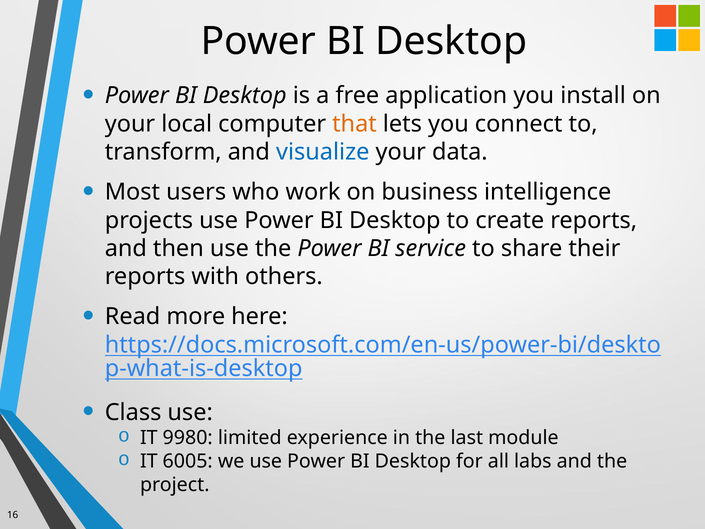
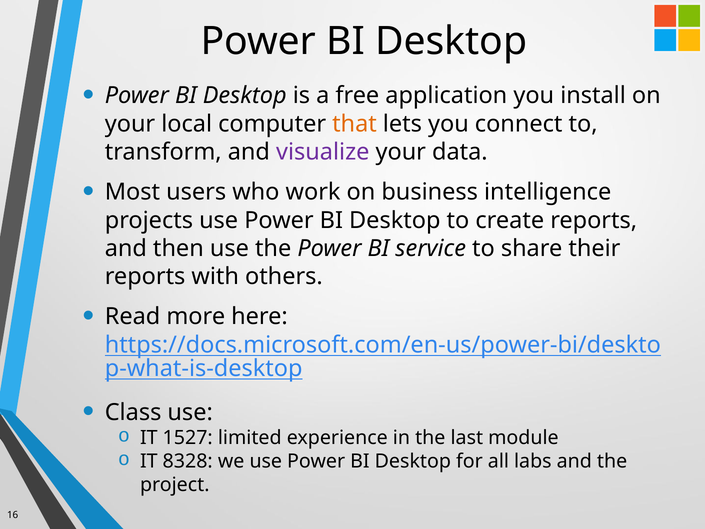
visualize colour: blue -> purple (323, 152)
9980: 9980 -> 1527 (188, 438)
6005: 6005 -> 8328 (188, 461)
